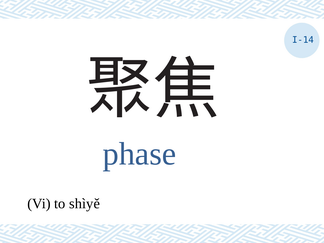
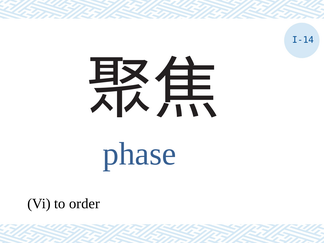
shìyě: shìyě -> order (84, 204)
